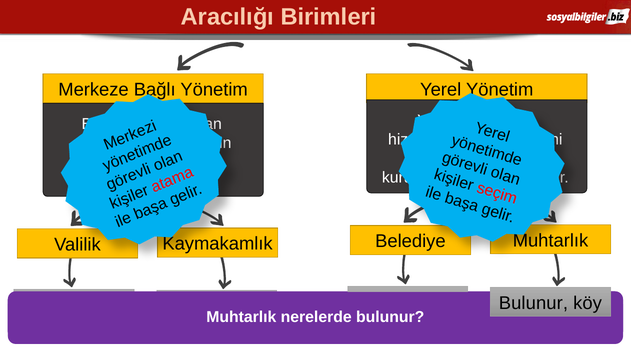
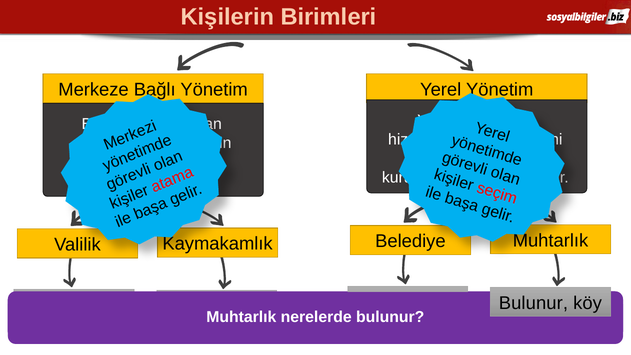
Aracılığı: Aracılığı -> Kişilerin (227, 17)
